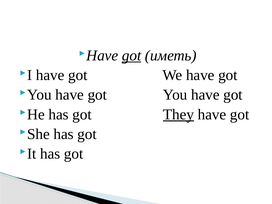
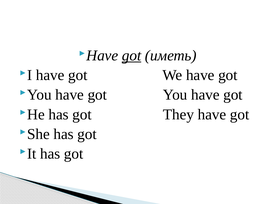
They underline: present -> none (178, 114)
